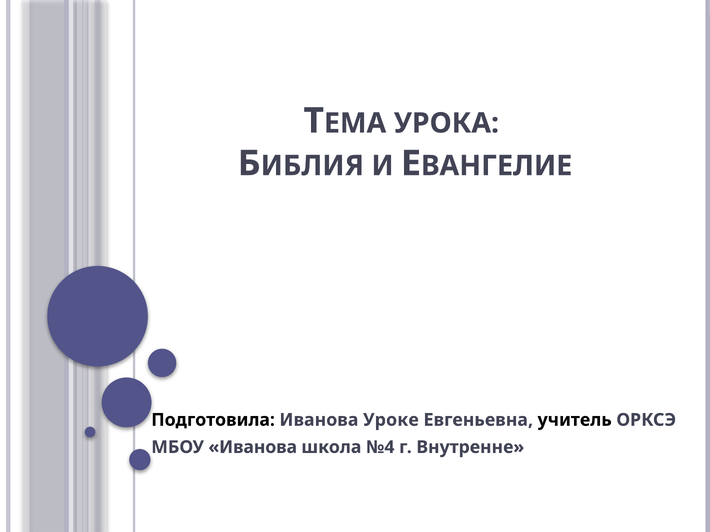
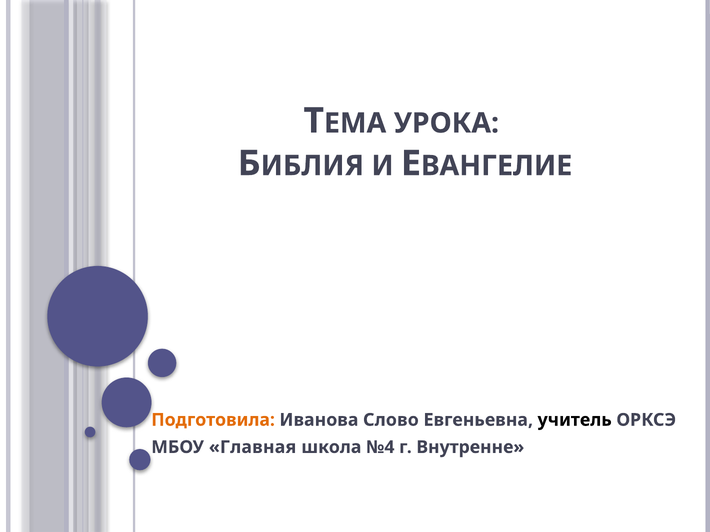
Подготовила colour: black -> orange (213, 420)
Уроке: Уроке -> Слово (391, 420)
МБОУ Иванова: Иванова -> Главная (253, 448)
